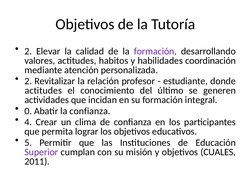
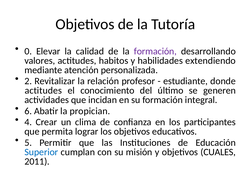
2: 2 -> 0 (28, 51)
coordinación: coordinación -> extendiendo (211, 61)
0: 0 -> 6 (28, 111)
la confianza: confianza -> propician (90, 111)
Superior colour: purple -> blue (41, 152)
